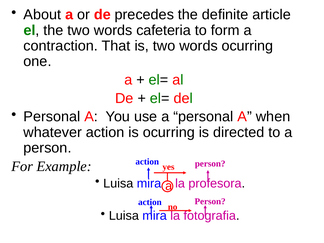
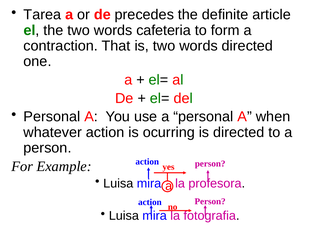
About: About -> Tarea (42, 15)
words ocurring: ocurring -> directed (247, 46)
